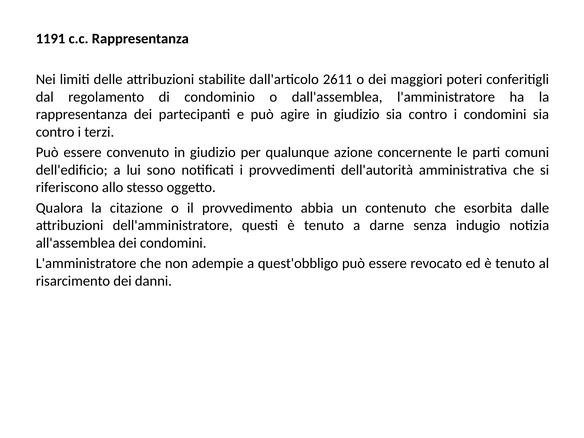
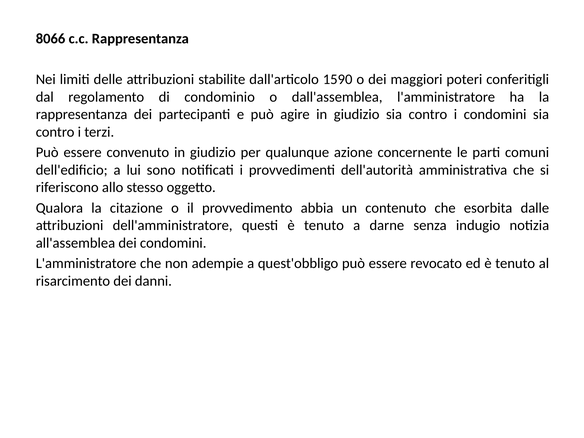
1191: 1191 -> 8066 (51, 39)
2611: 2611 -> 1590 (338, 79)
